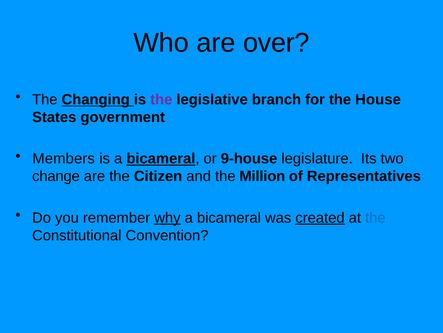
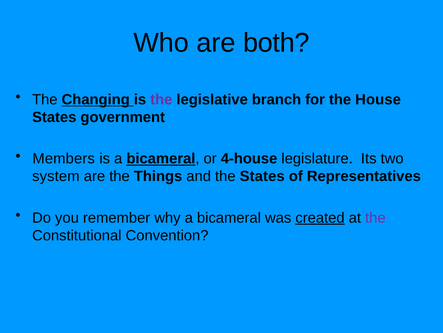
over: over -> both (276, 43)
9-house: 9-house -> 4-house (249, 158)
change: change -> system (56, 176)
Citizen: Citizen -> Things (158, 176)
the Million: Million -> States (262, 176)
why underline: present -> none (167, 217)
the colour: blue -> purple (375, 217)
